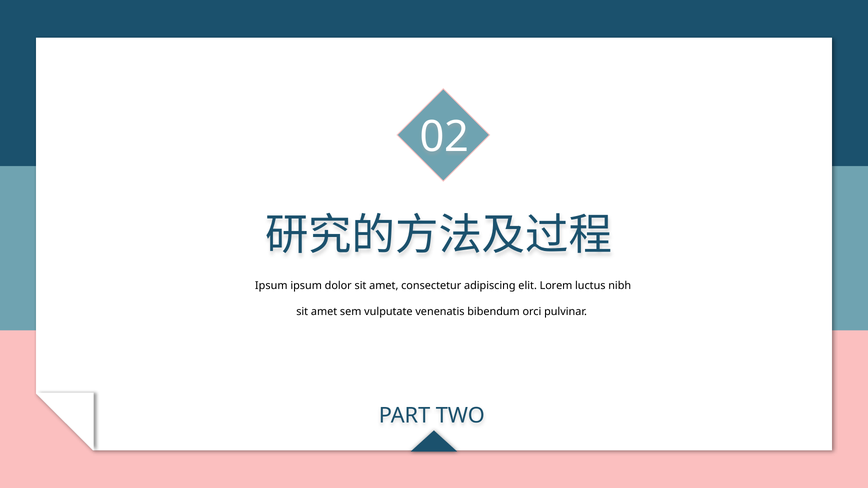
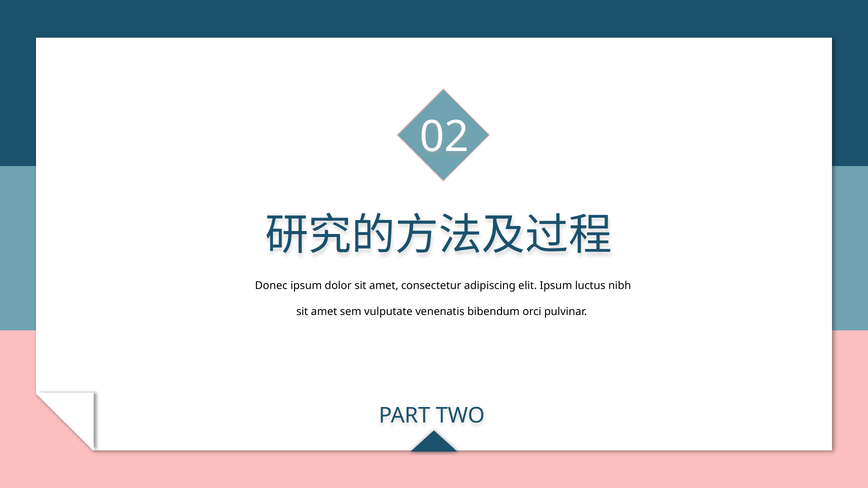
Ipsum: Ipsum -> Donec (271, 286)
elit Lorem: Lorem -> Ipsum (556, 286)
